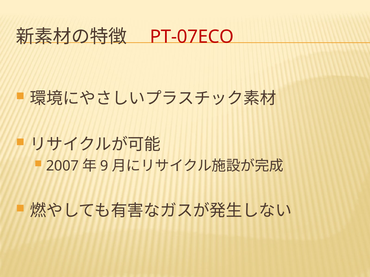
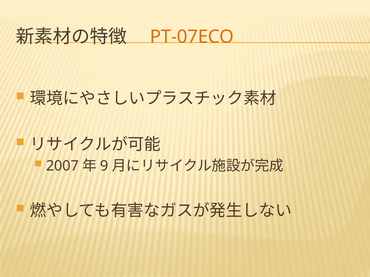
PT-07ECO colour: red -> orange (192, 37)
